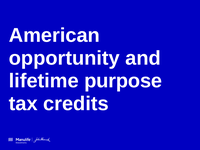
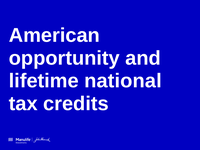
purpose: purpose -> national (123, 81)
